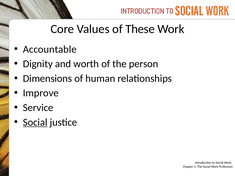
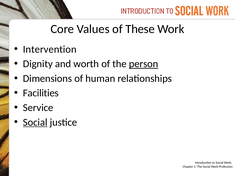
Accountable: Accountable -> Intervention (50, 49)
person underline: none -> present (144, 64)
Improve: Improve -> Facilities (41, 93)
